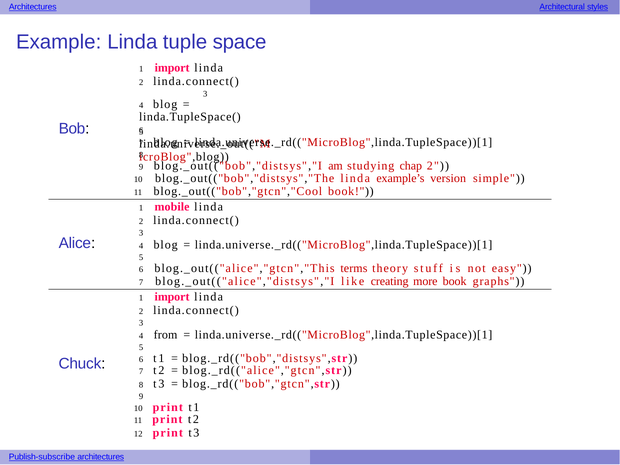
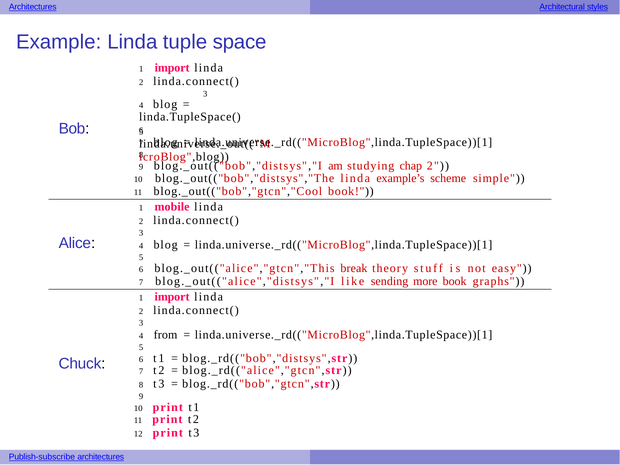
version: version -> scheme (448, 178)
terms: terms -> break (354, 268)
creating: creating -> sending (390, 282)
